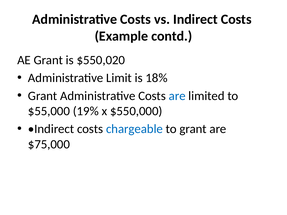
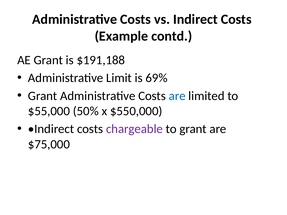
$550,020: $550,020 -> $191,188 (101, 60)
18%: 18% -> 69% (157, 78)
19%: 19% -> 50% (86, 111)
chargeable colour: blue -> purple (134, 129)
